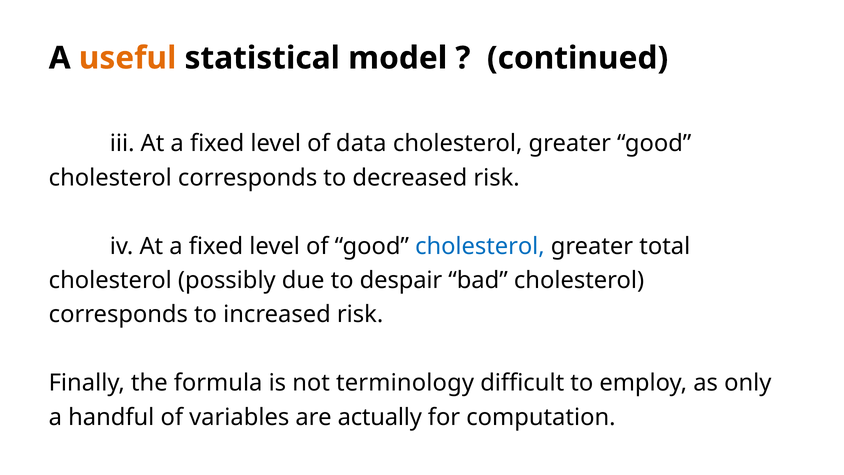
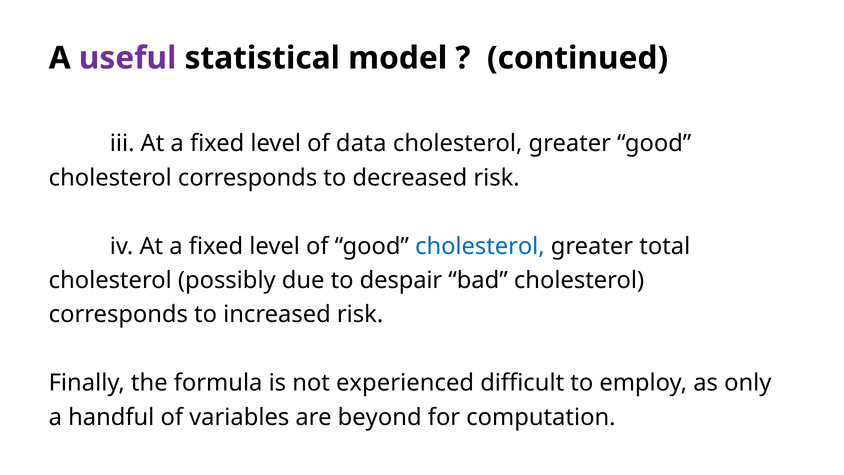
useful colour: orange -> purple (128, 58)
terminology: terminology -> experienced (405, 383)
actually: actually -> beyond (380, 417)
